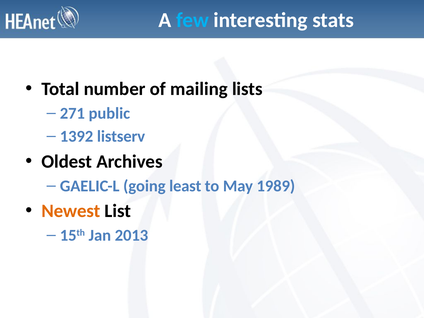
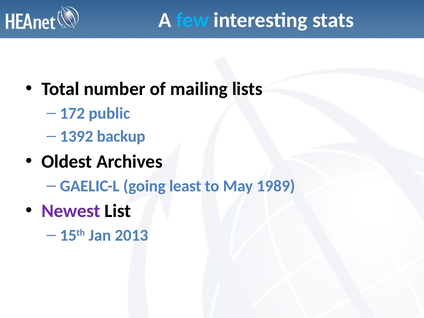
271: 271 -> 172 (72, 113)
listserv: listserv -> backup (121, 136)
Newest colour: orange -> purple (71, 211)
